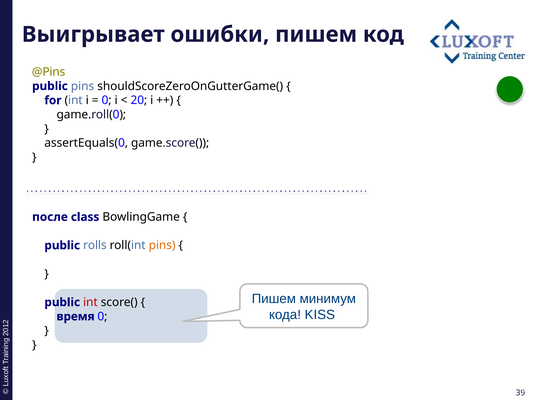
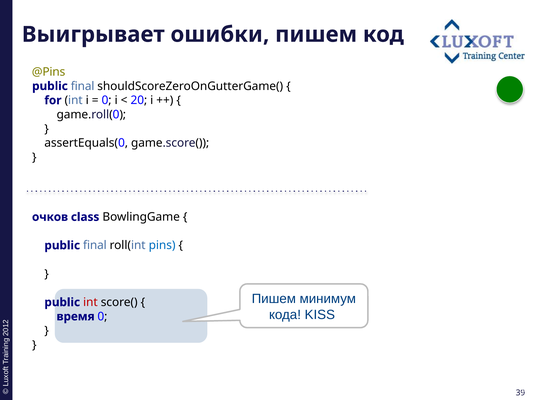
pins: pins -> final (83, 86)
после: после -> очков (50, 217)
rolls: rolls -> final (95, 245)
pins colour: orange -> blue (162, 245)
